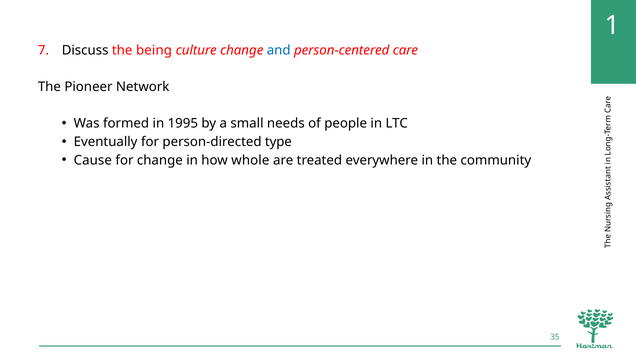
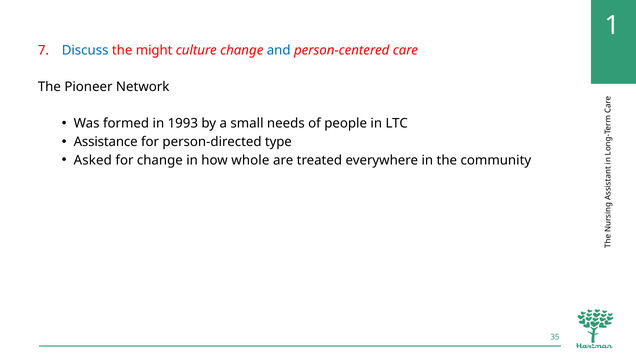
Discuss colour: black -> blue (85, 50)
being: being -> might (154, 50)
1995: 1995 -> 1993 (183, 123)
Eventually: Eventually -> Assistance (106, 142)
Cause: Cause -> Asked (93, 160)
